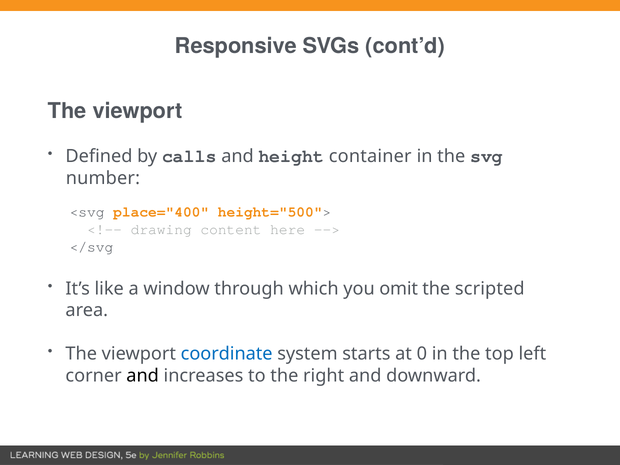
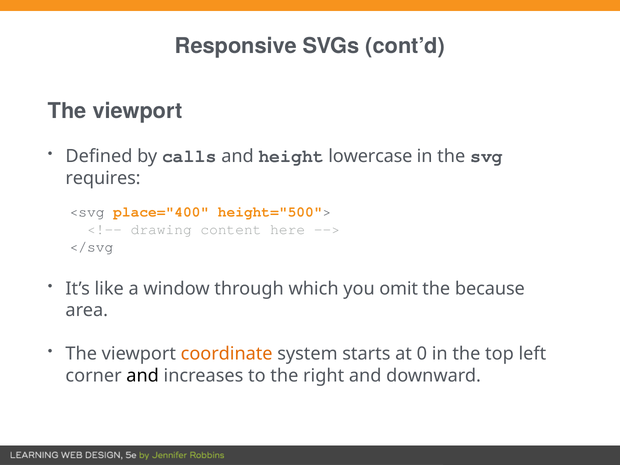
container: container -> lowercase (370, 156)
number: number -> requires (103, 178)
scripted: scripted -> because (490, 289)
coordinate colour: blue -> orange (227, 354)
